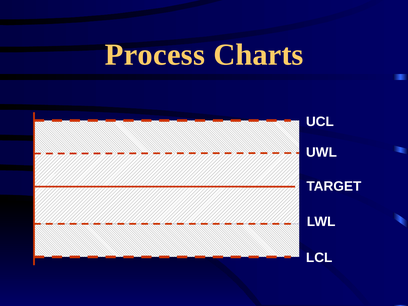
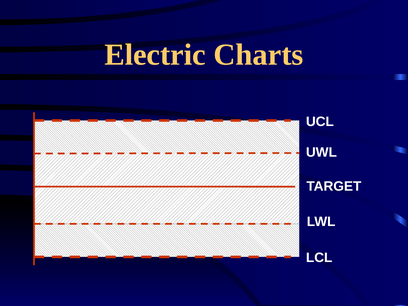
Process: Process -> Electric (155, 55)
